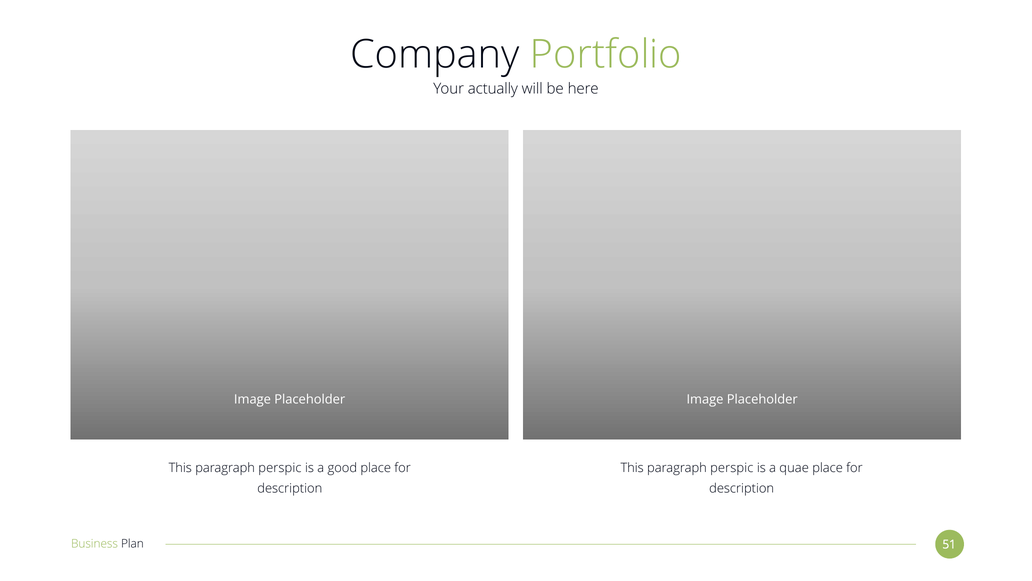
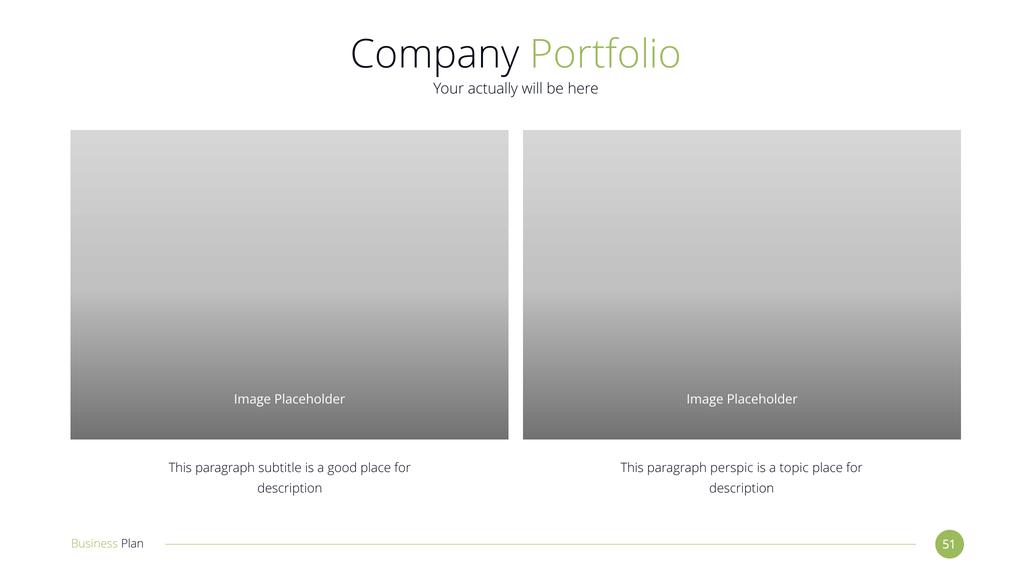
perspic: perspic -> subtitle (280, 468)
quae: quae -> topic (794, 468)
